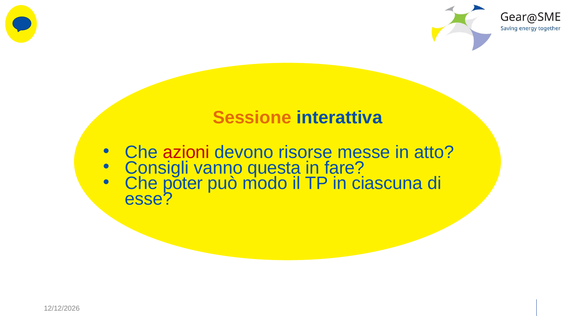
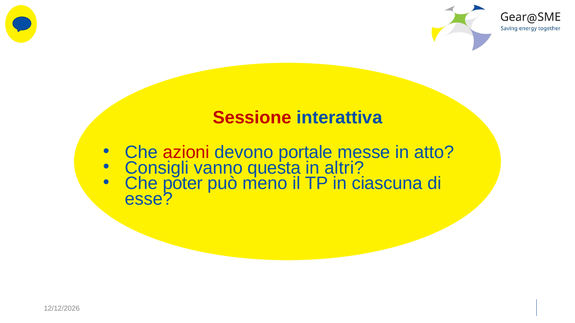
Sessione colour: orange -> red (252, 118)
risorse: risorse -> portale (306, 153)
fare: fare -> altri (344, 168)
modo: modo -> meno (265, 184)
